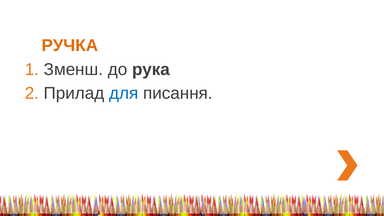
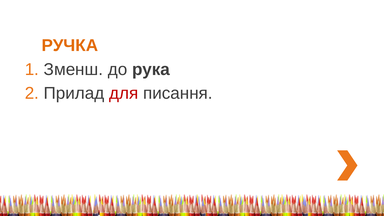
для colour: blue -> red (124, 93)
